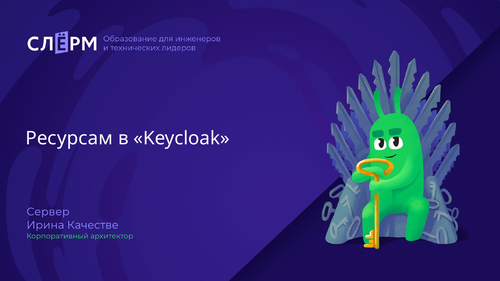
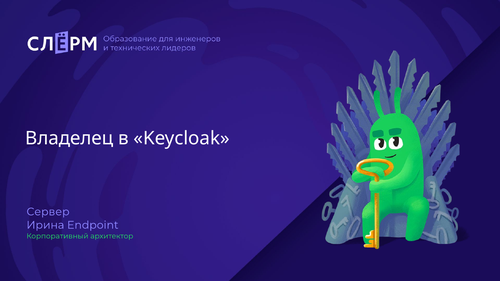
Ресурсам: Ресурсам -> Владелец (69, 139)
Качестве: Качестве -> Endpoint (93, 225)
